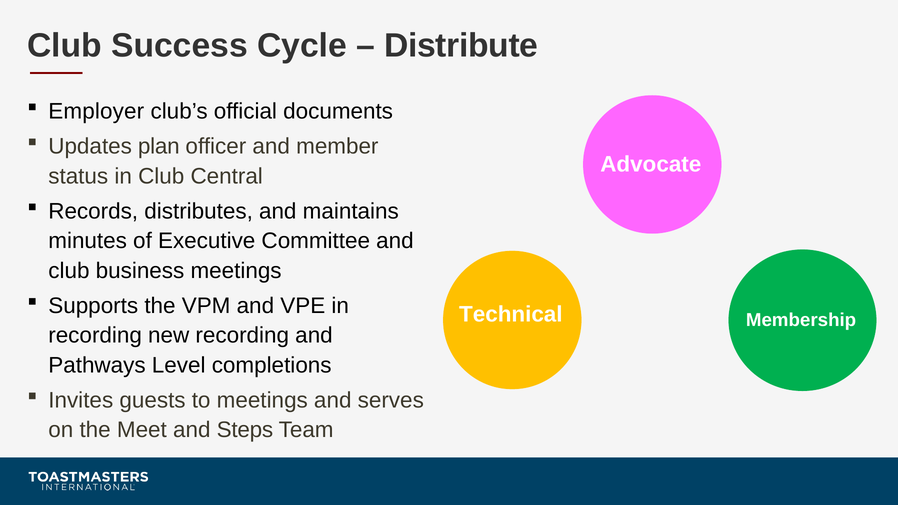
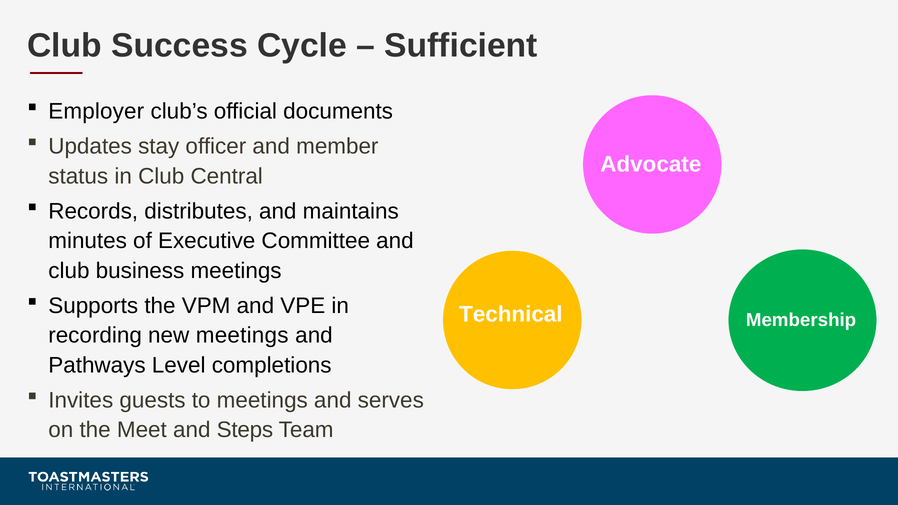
Distribute: Distribute -> Sufficient (461, 45)
plan: plan -> stay (159, 147)
new recording: recording -> meetings (242, 336)
